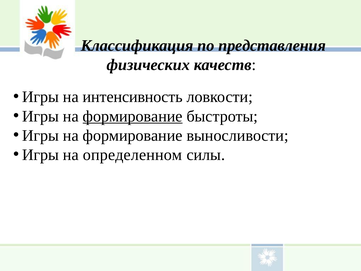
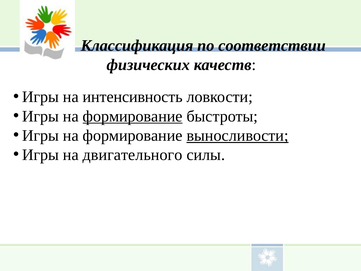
представления: представления -> соответствии (272, 46)
выносливости underline: none -> present (238, 135)
определенном: определенном -> двигательного (133, 155)
